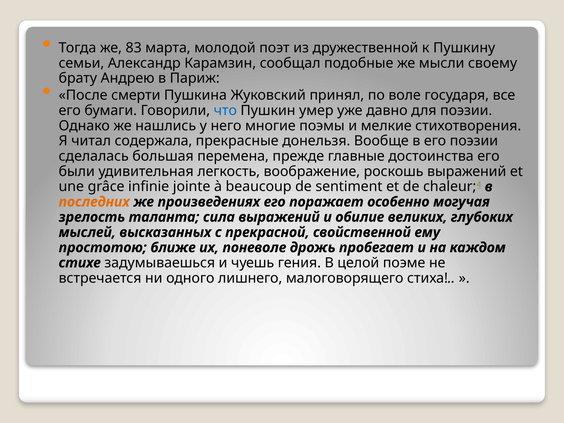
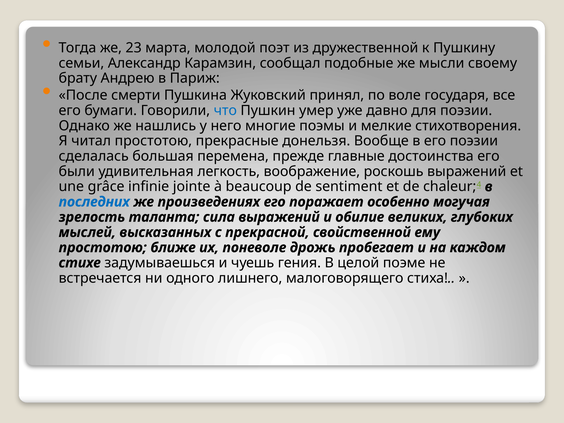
83: 83 -> 23 (134, 48)
читал содержала: содержала -> простотою (153, 141)
последних colour: orange -> blue (94, 202)
